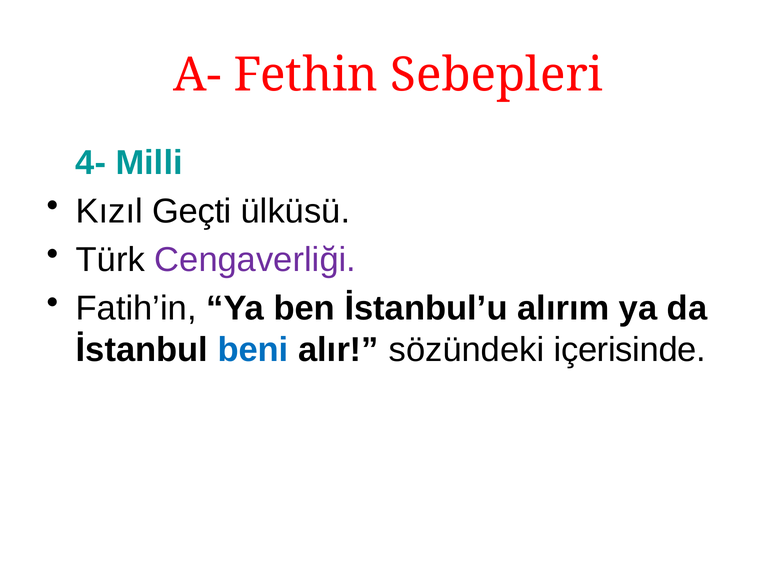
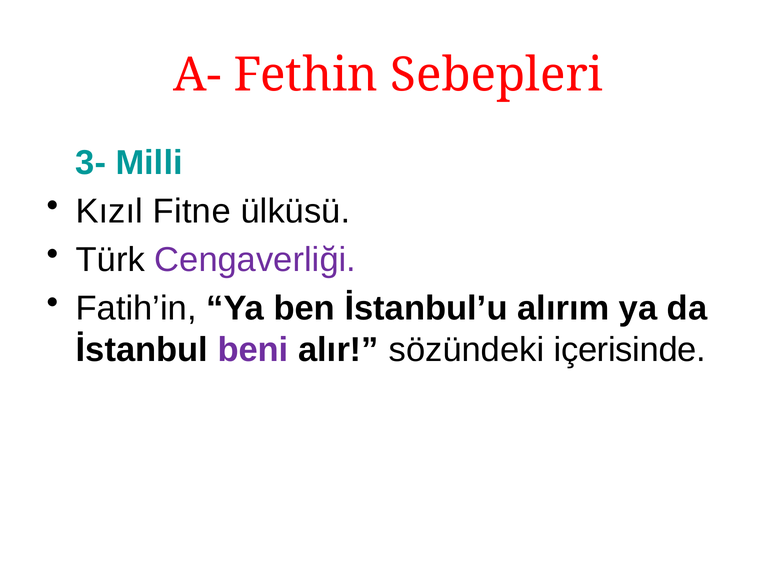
4-: 4- -> 3- (91, 163)
Geçti: Geçti -> Fitne (192, 211)
beni colour: blue -> purple (253, 350)
